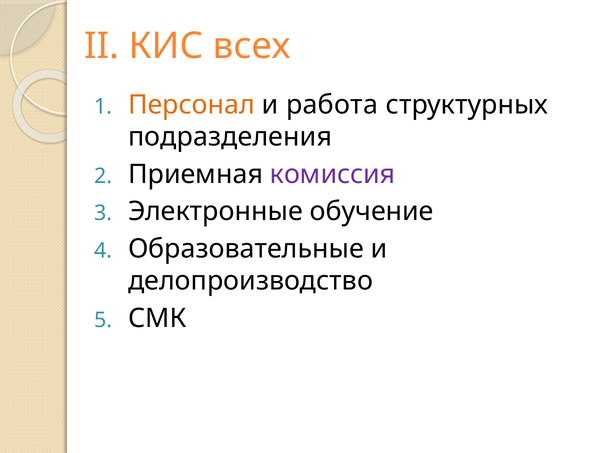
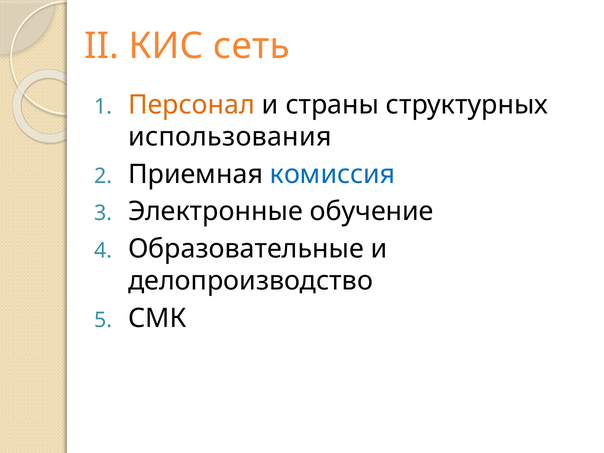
всех: всех -> сеть (252, 46)
работа: работа -> страны (332, 105)
подразделения: подразделения -> использования (230, 137)
комиссия colour: purple -> blue (333, 174)
